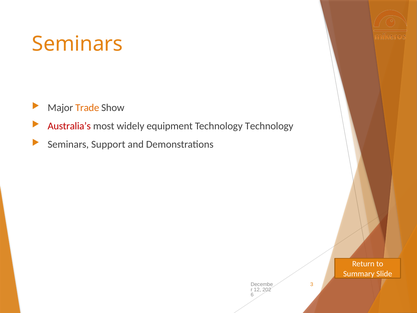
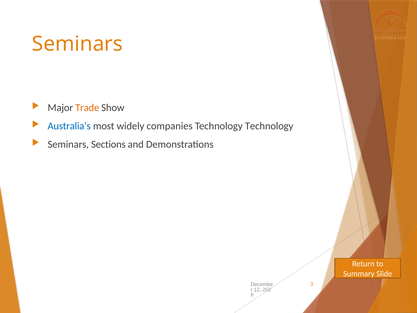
Australia’s colour: red -> blue (69, 126)
equipment: equipment -> companies (170, 126)
Support: Support -> Sections (108, 144)
